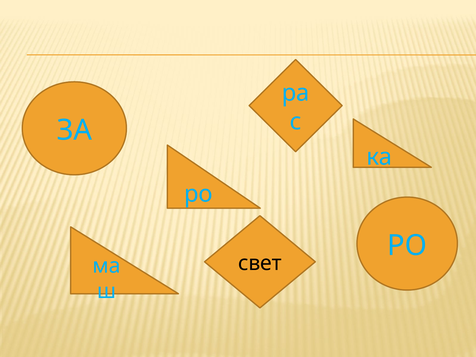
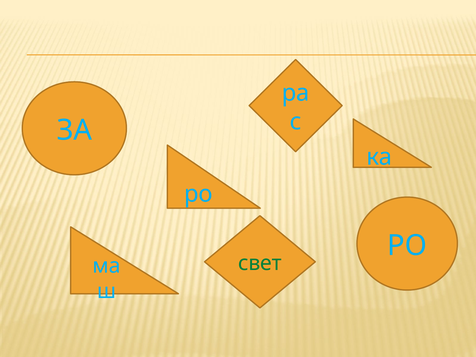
свет colour: black -> green (260, 263)
